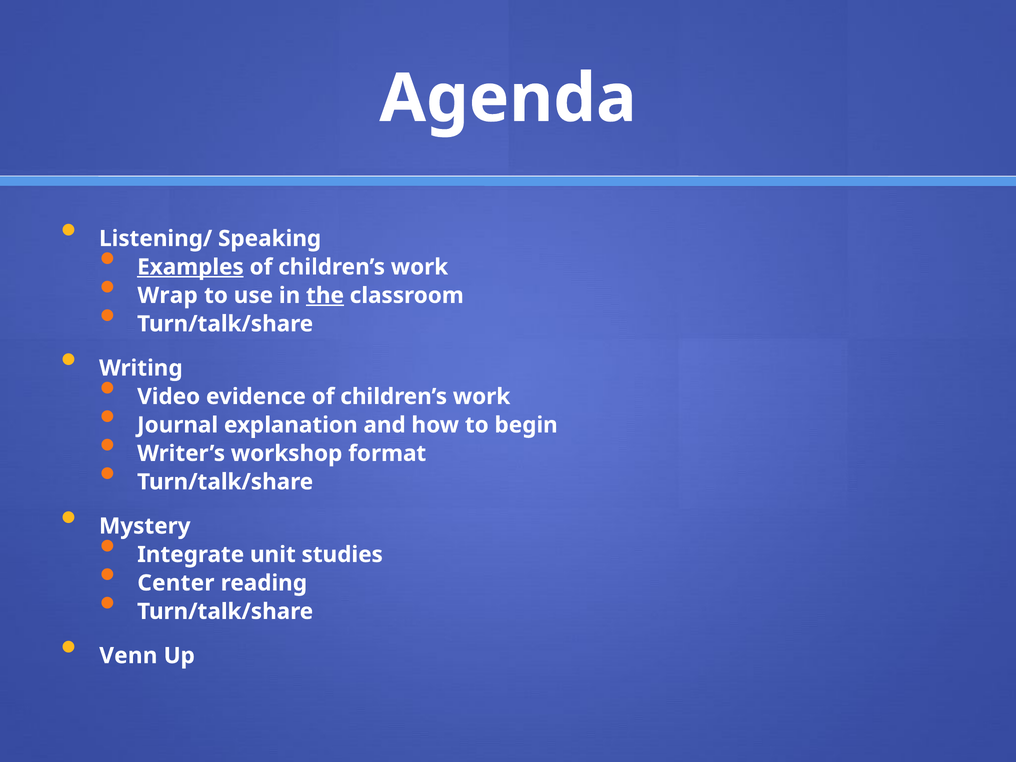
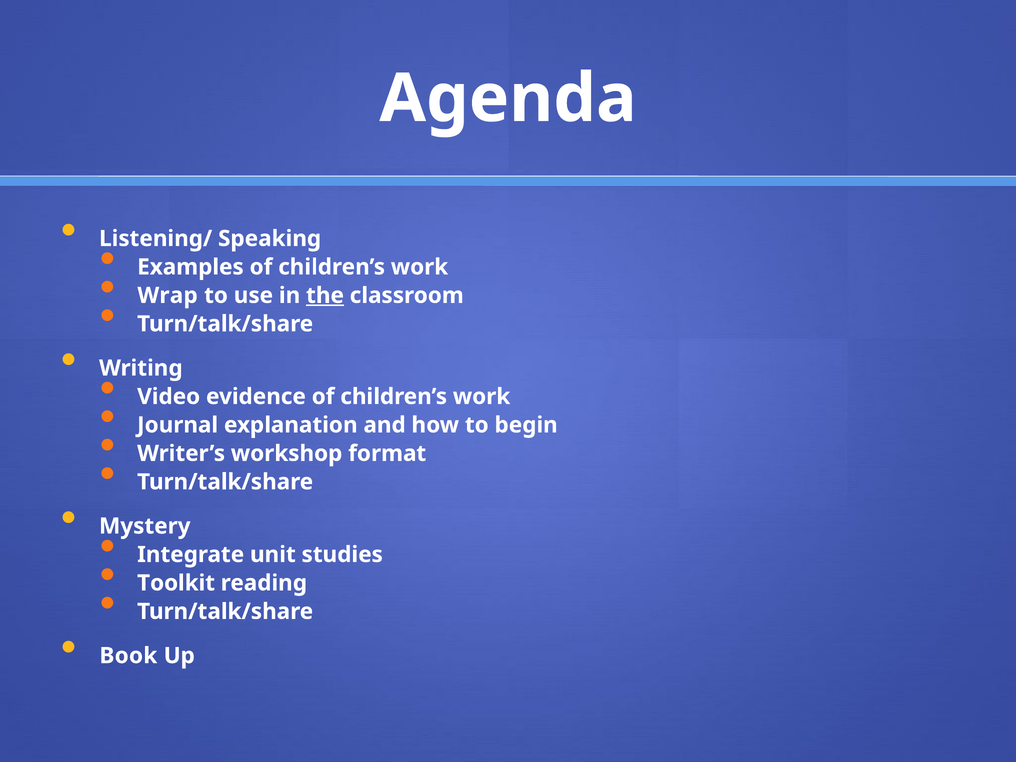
Examples underline: present -> none (190, 267)
Center: Center -> Toolkit (176, 583)
Venn: Venn -> Book (128, 656)
